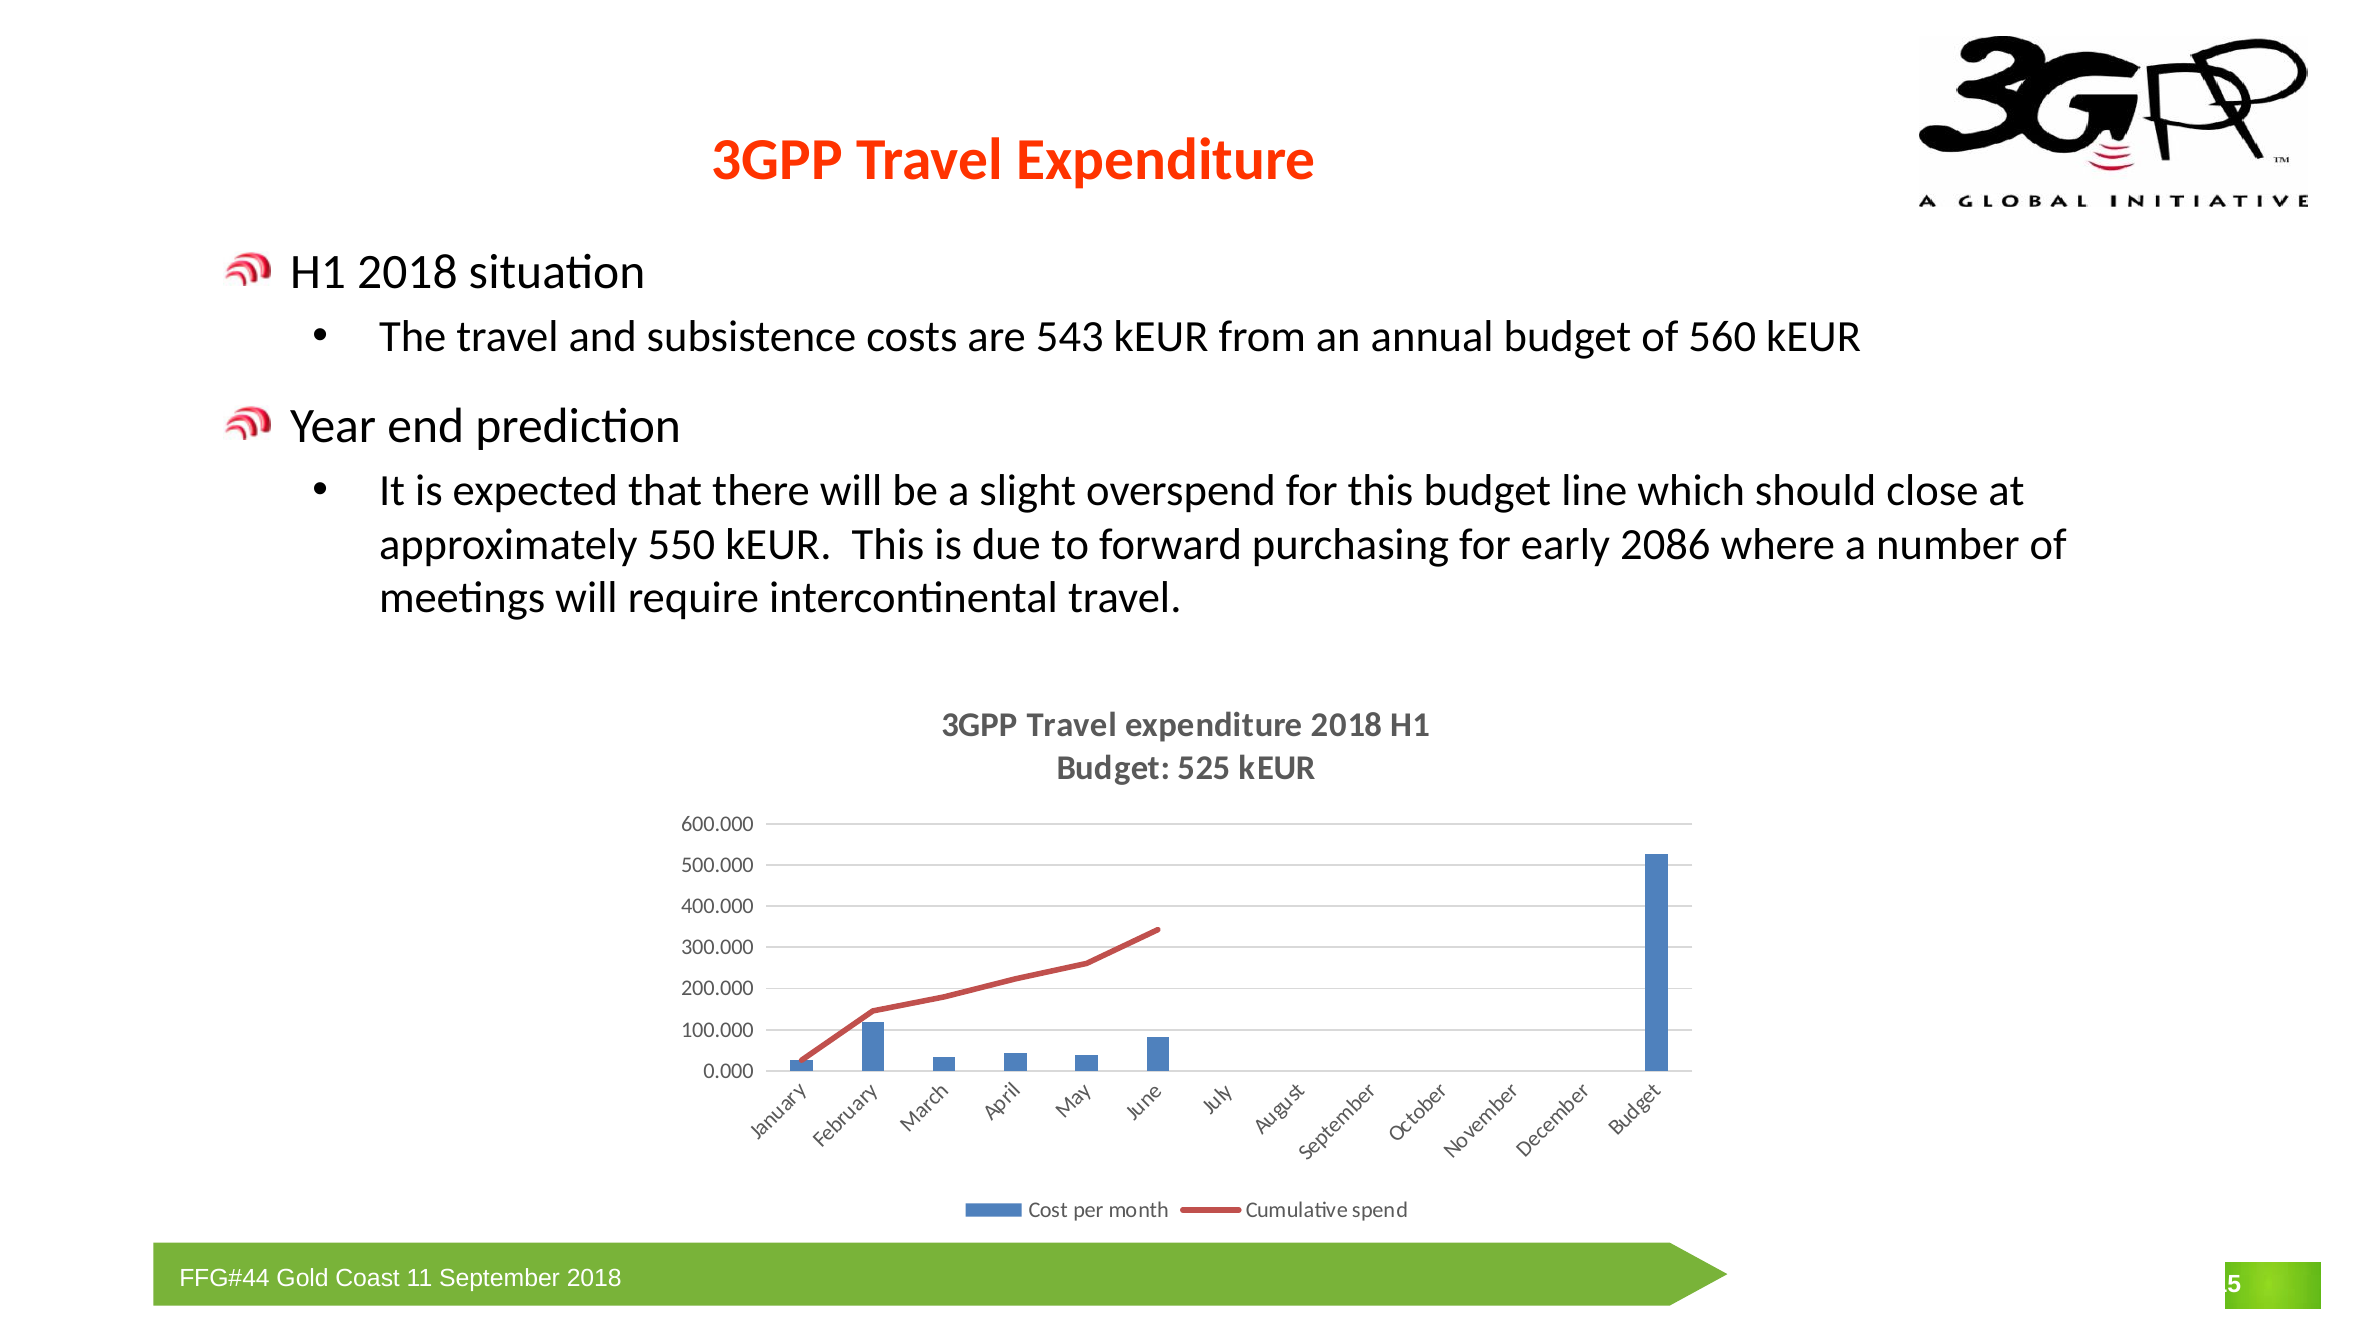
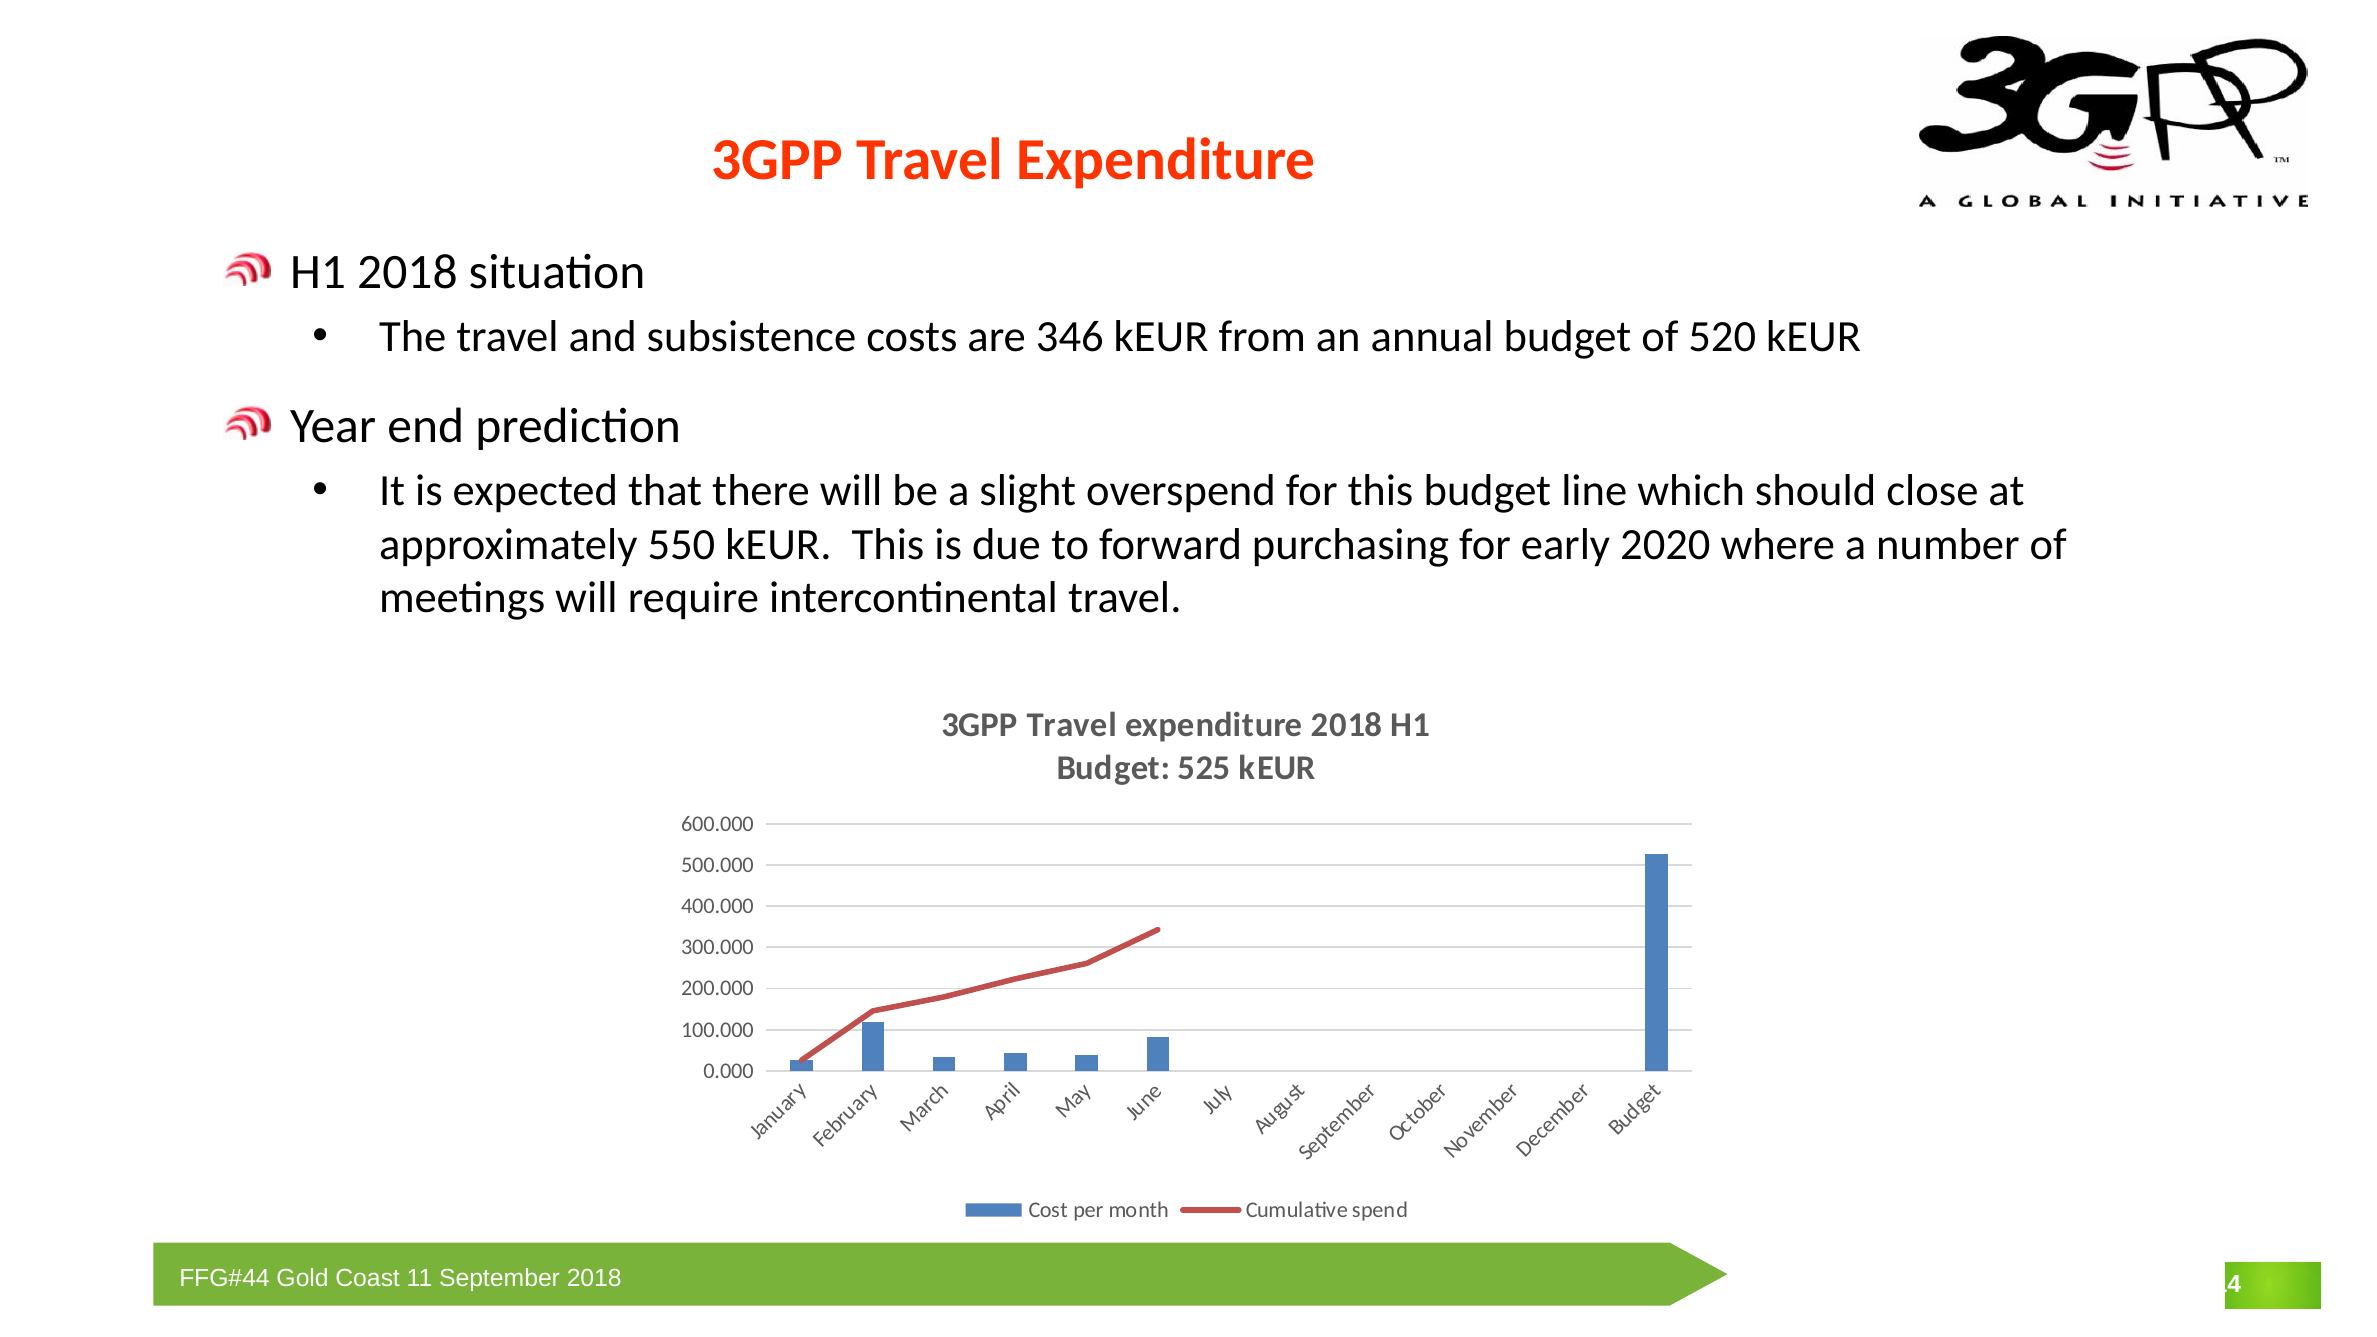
543: 543 -> 346 (1070, 337)
560: 560 -> 520 (1722, 337)
2086: 2086 -> 2020 (1665, 545)
15: 15 -> 14 (2228, 1285)
